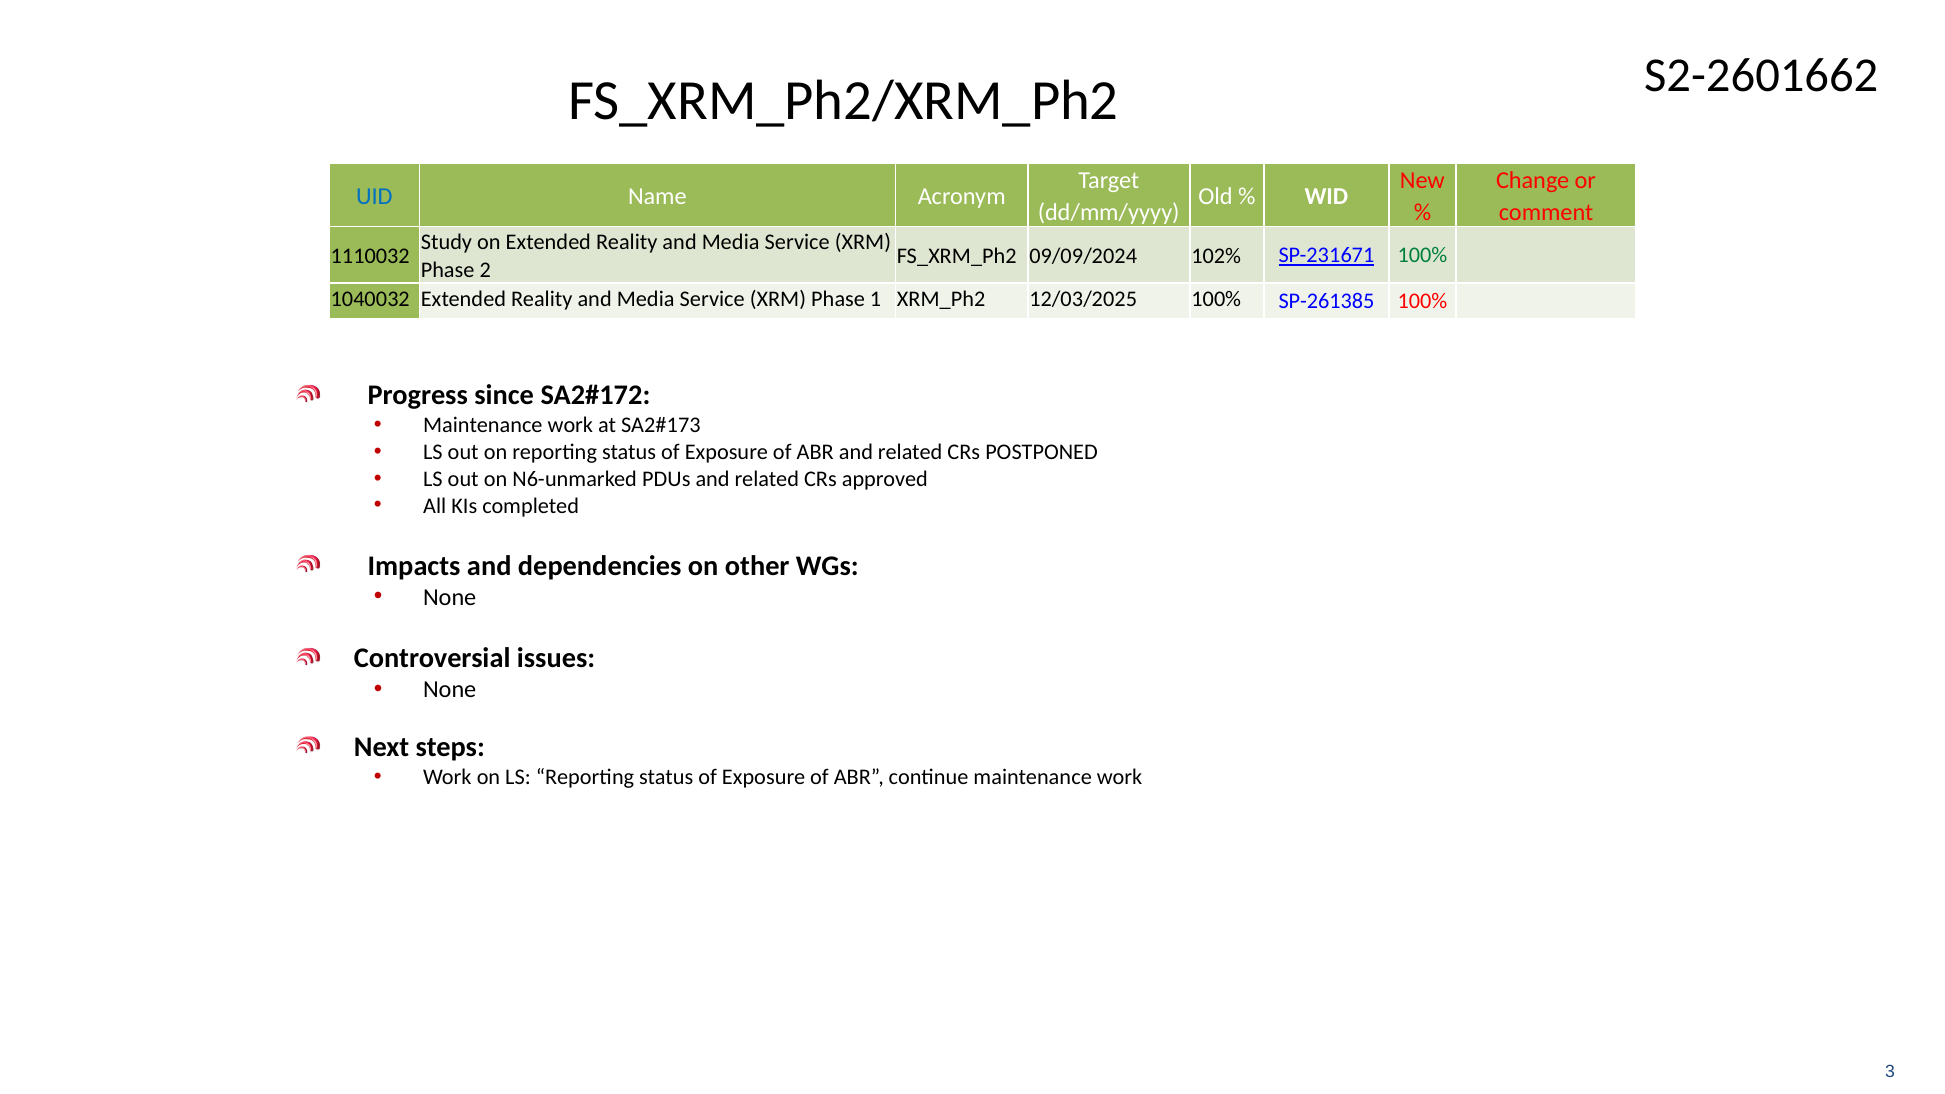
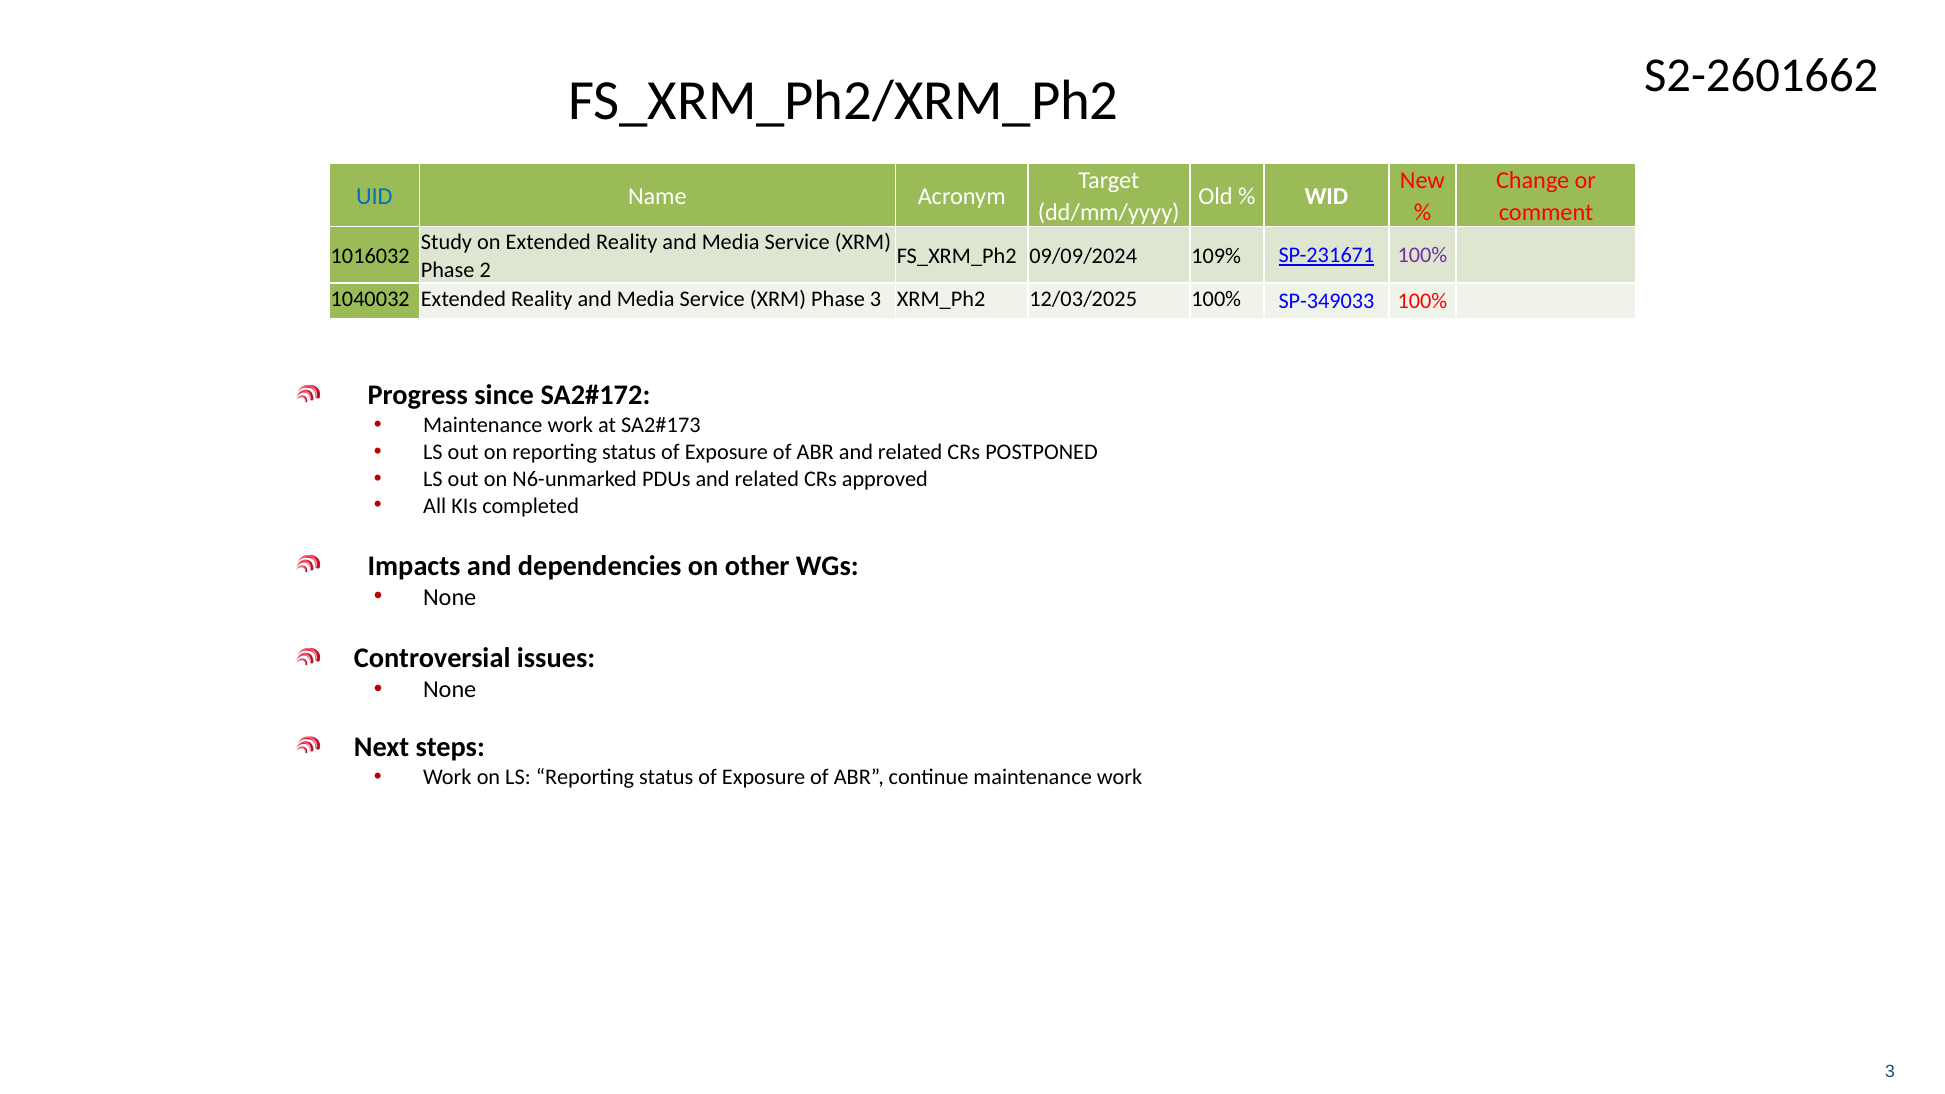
1110032: 1110032 -> 1016032 (370, 256)
102%: 102% -> 109% (1216, 256)
100% colour: green -> purple (1422, 255)
Phase 1: 1 -> 3 (876, 299)
SP-261385: SP-261385 -> SP-349033 (1326, 302)
